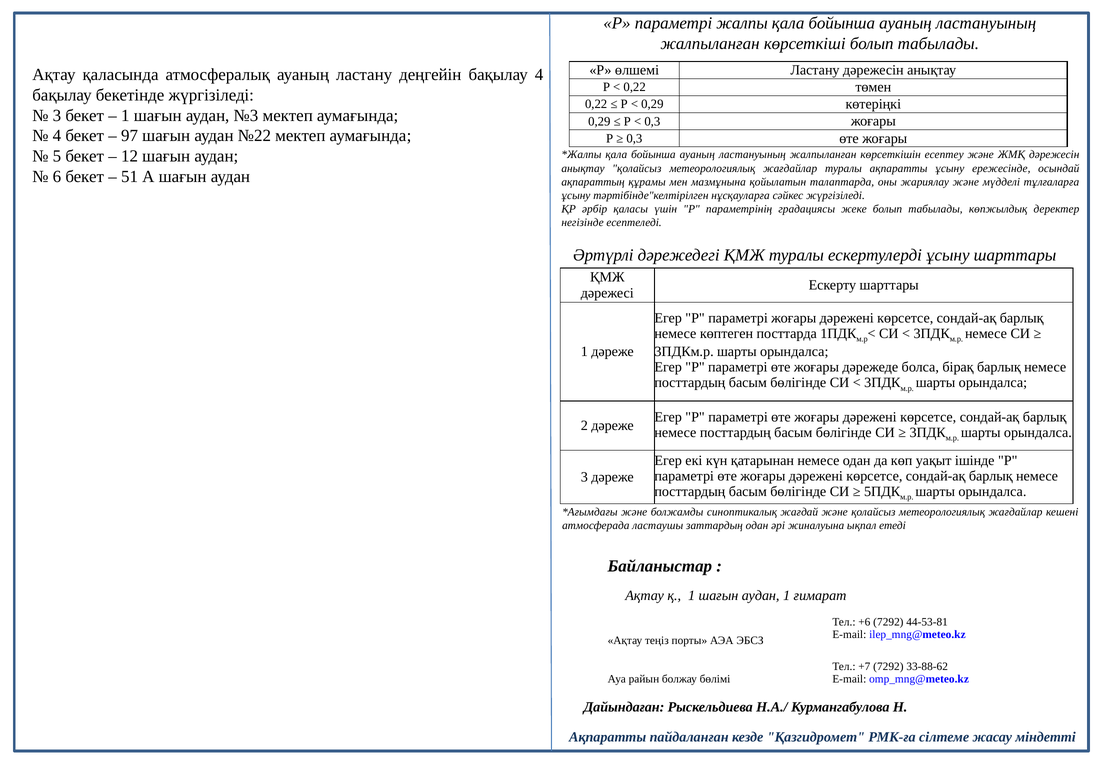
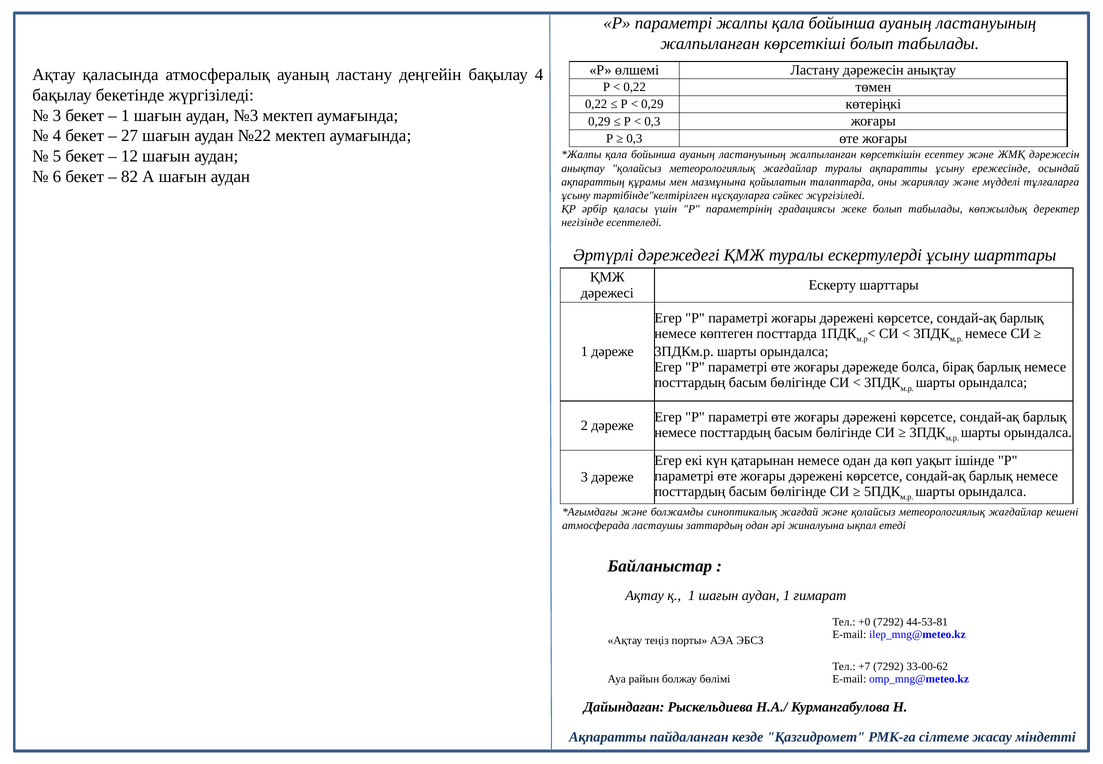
97: 97 -> 27 (130, 136)
51: 51 -> 82 (130, 176)
+6: +6 -> +0 (864, 622)
33-88-62: 33-88-62 -> 33-00-62 (927, 666)
